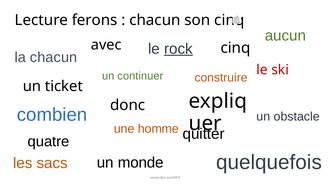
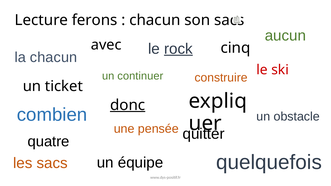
son cinq: cinq -> sacs (229, 20)
donc underline: none -> present (128, 105)
homme: homme -> pensée (158, 129)
monde: monde -> équipe (141, 163)
